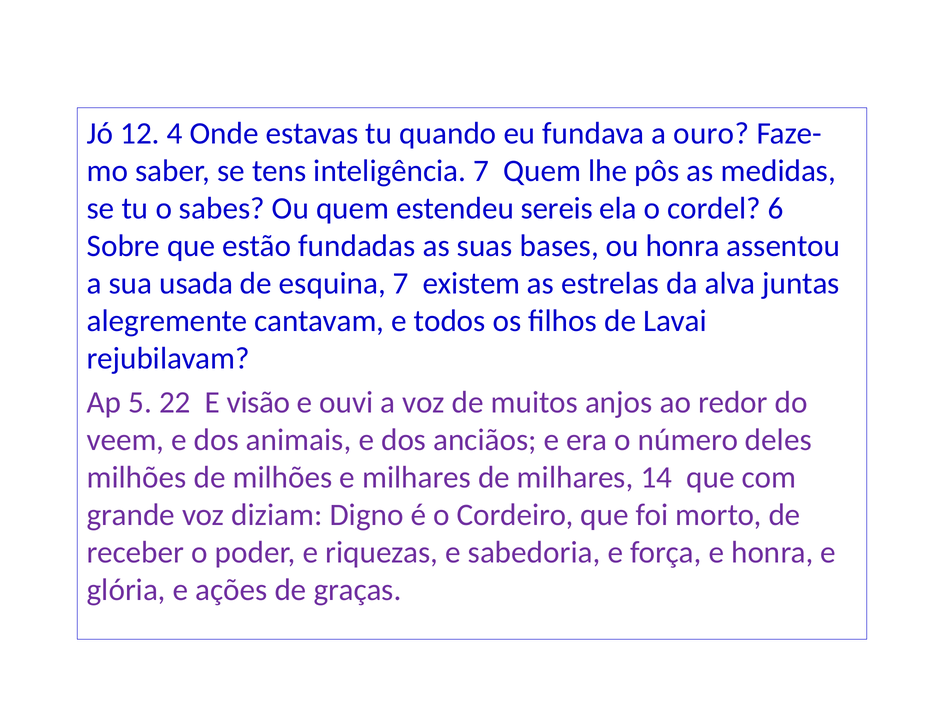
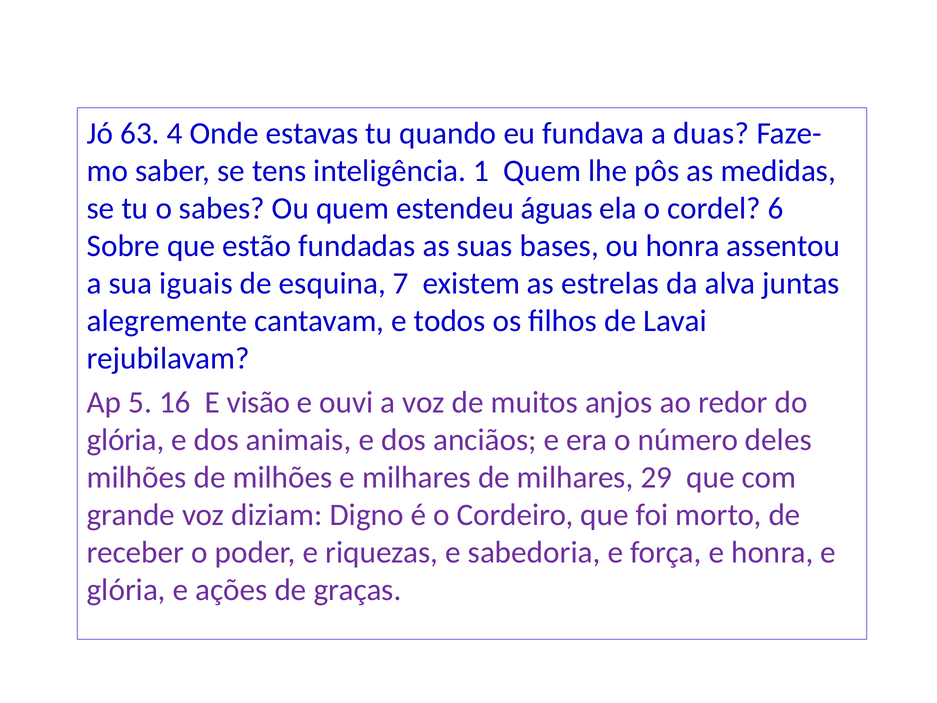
12: 12 -> 63 (140, 133)
ouro: ouro -> duas (711, 133)
inteligência 7: 7 -> 1 (481, 171)
sereis: sereis -> águas (557, 208)
usada: usada -> iguais (196, 283)
22: 22 -> 16 (175, 402)
veem: veem -> glória (126, 440)
14: 14 -> 29 (656, 477)
